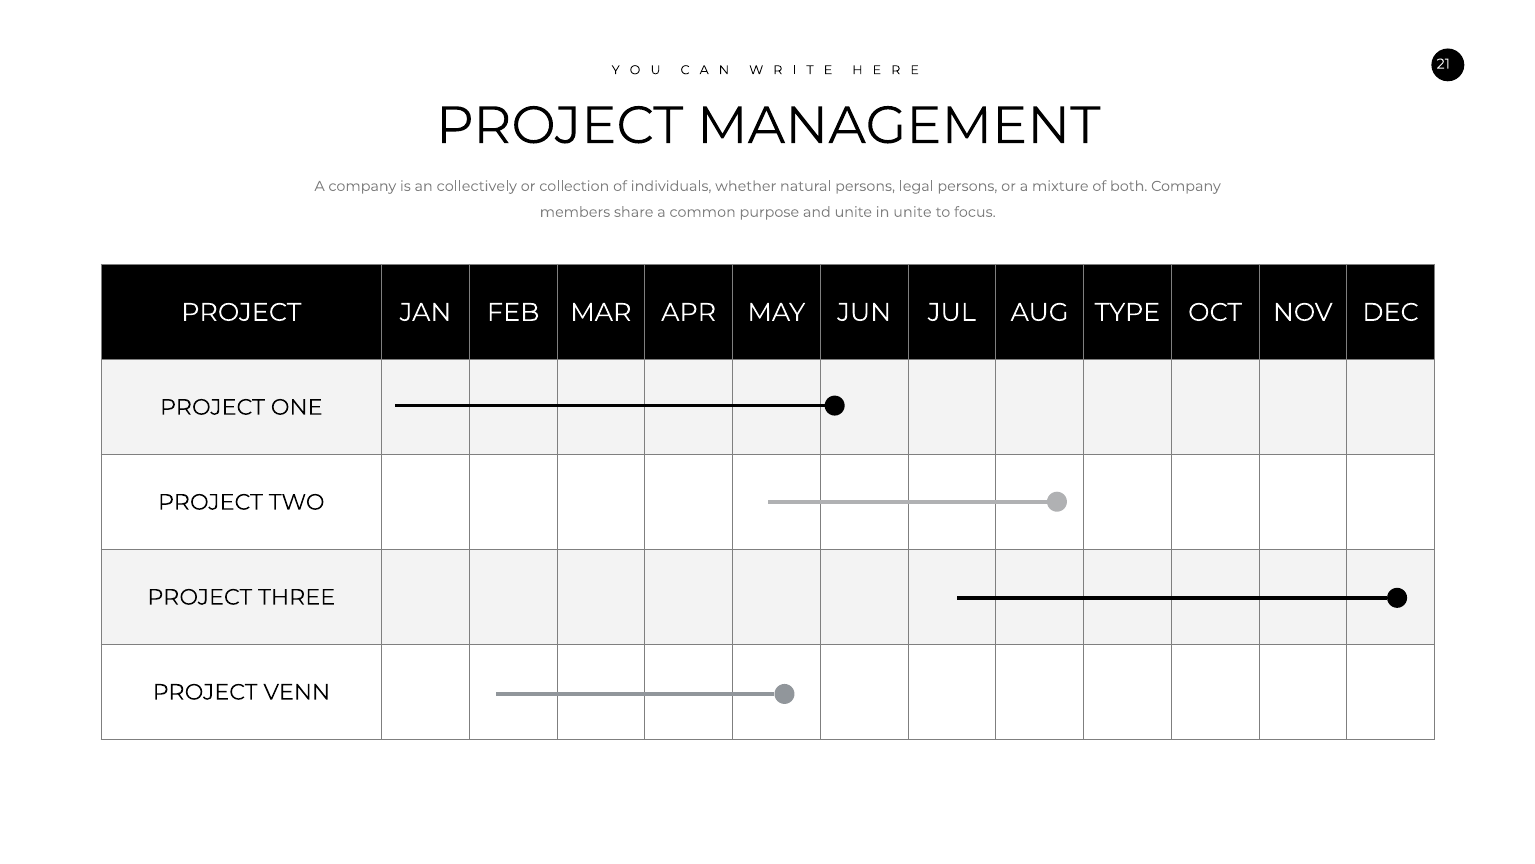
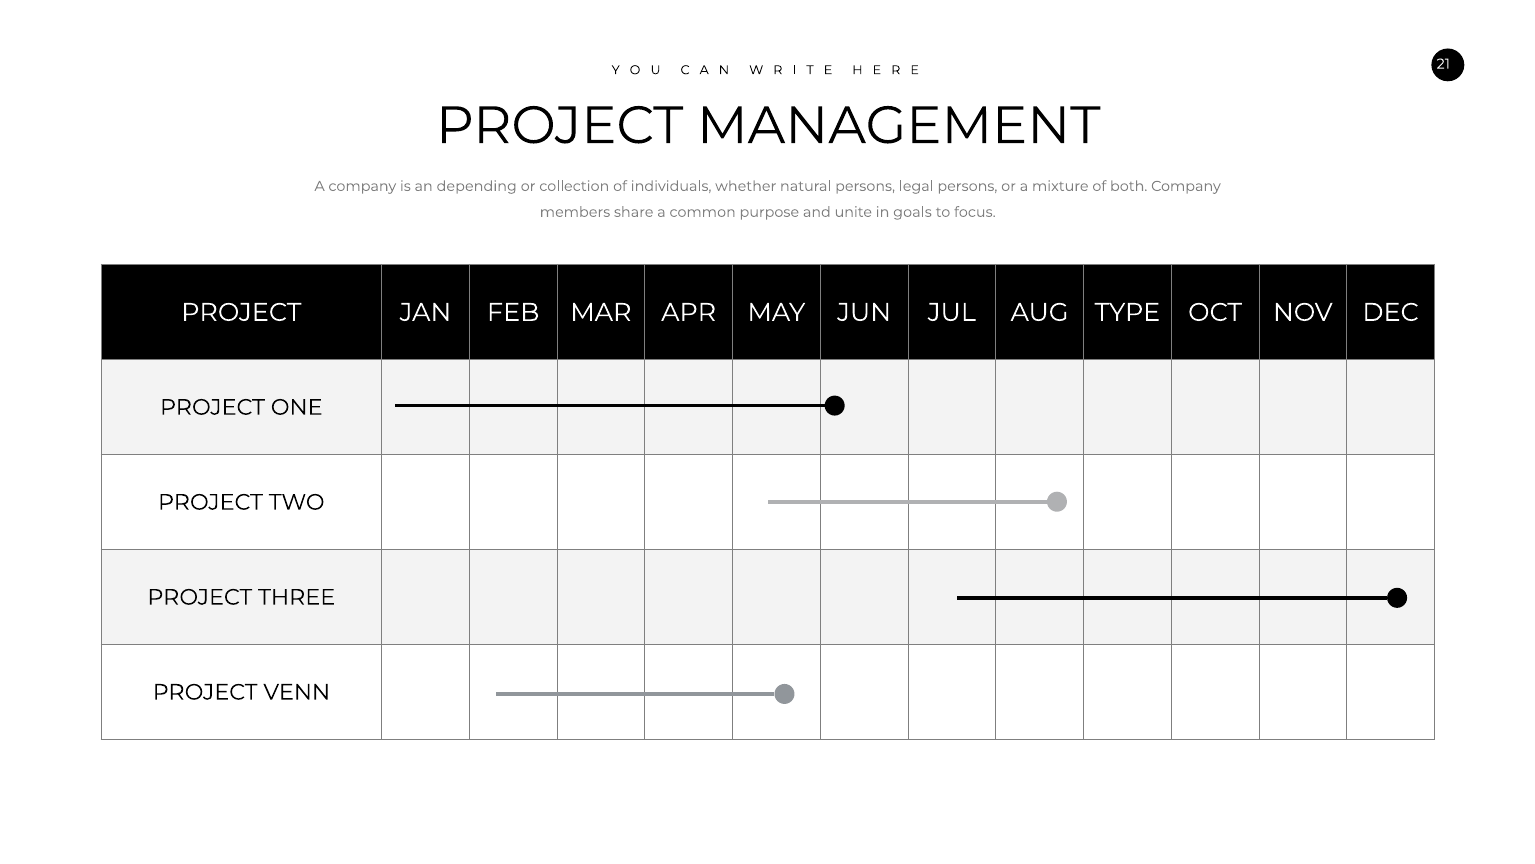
collectively: collectively -> depending (477, 186)
in unite: unite -> goals (912, 212)
